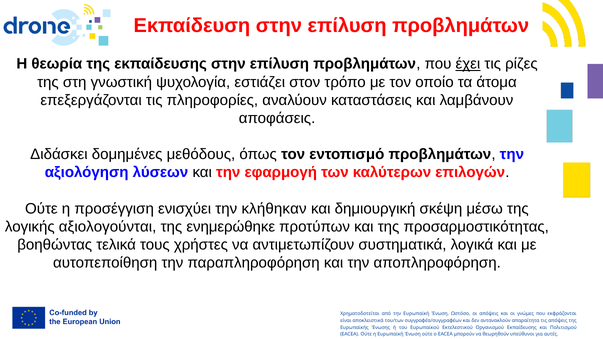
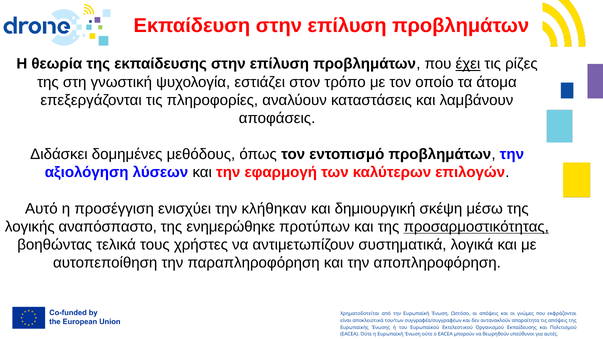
Ούτε: Ούτε -> Αυτό (41, 209)
αξιολογούνται: αξιολογούνται -> αναπόσπαστο (108, 227)
προσαρμοστικότητας underline: none -> present (476, 227)
